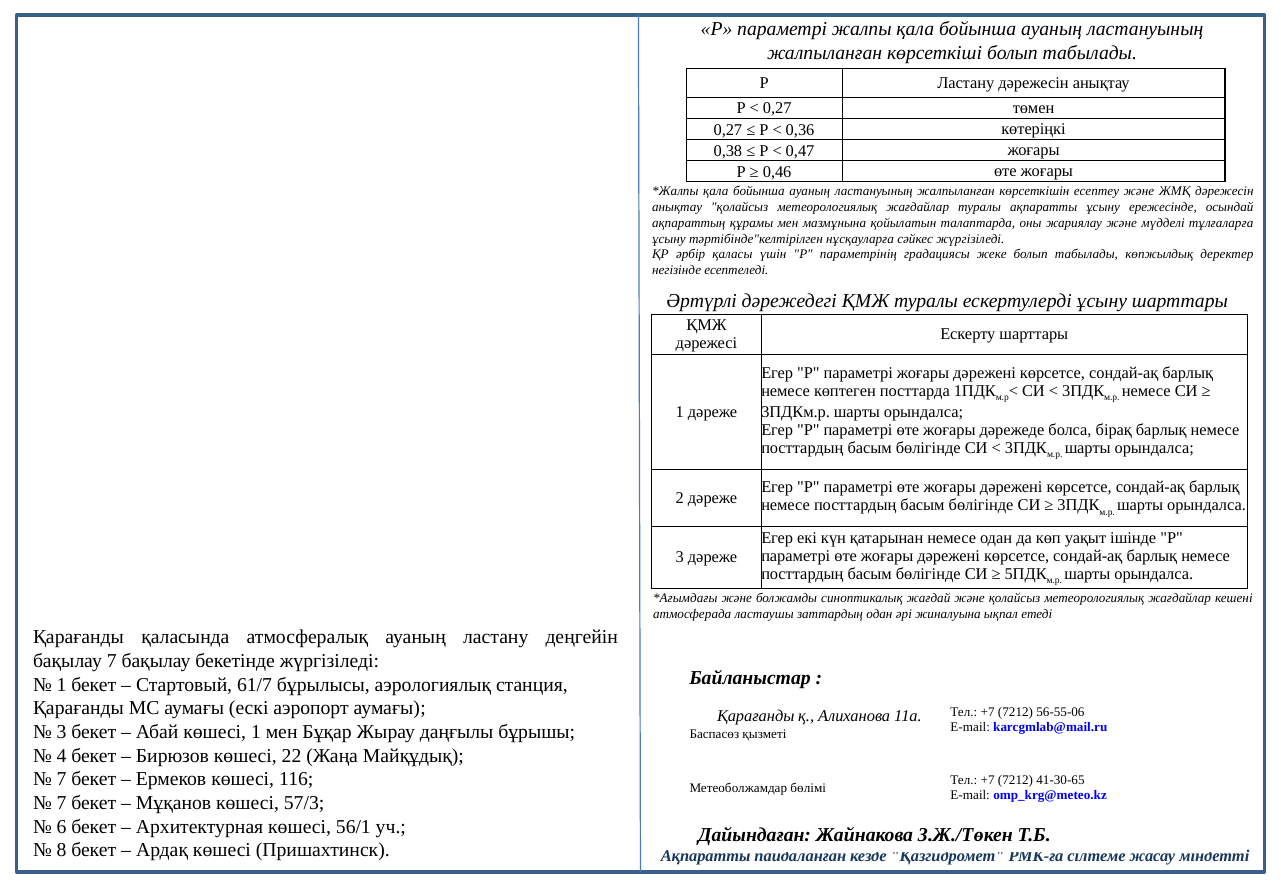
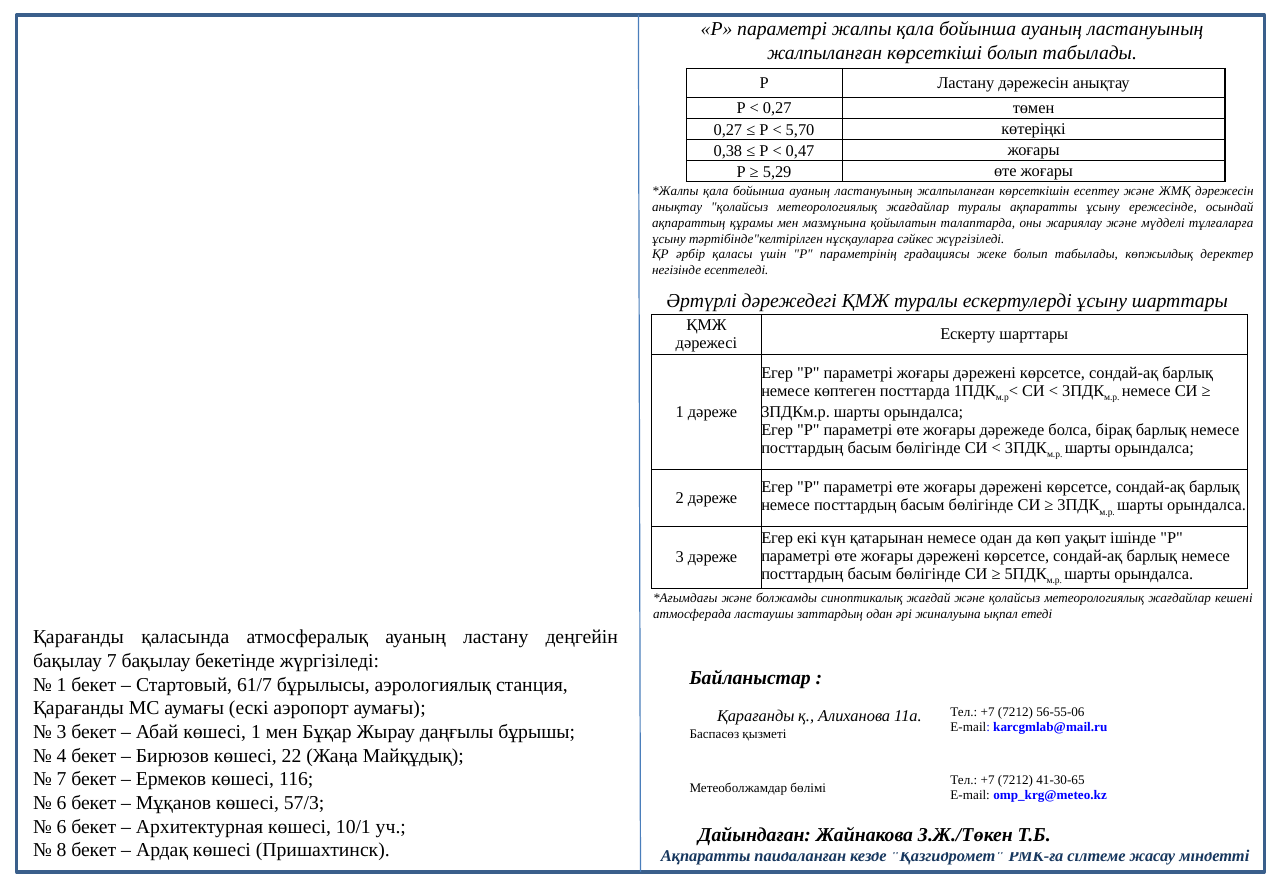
0,36: 0,36 -> 5,70 (800, 130)
0,46: 0,46 -> 5,29 (777, 172)
7: 7 -> 6 (62, 803)
56/1: 56/1 -> 10/1 (353, 826)
